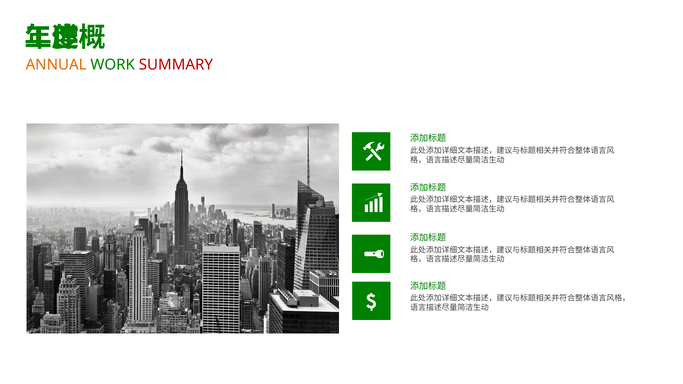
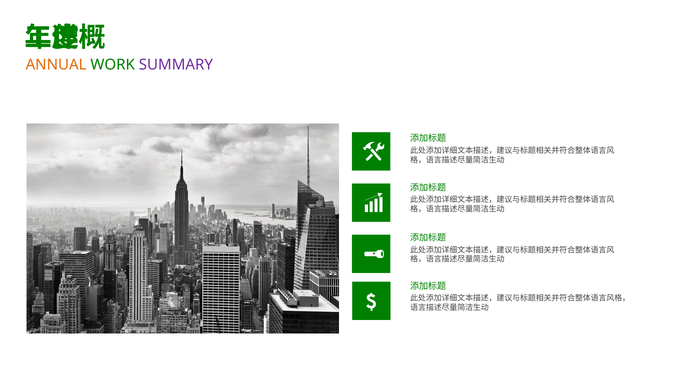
SUMMARY colour: red -> purple (176, 65)
